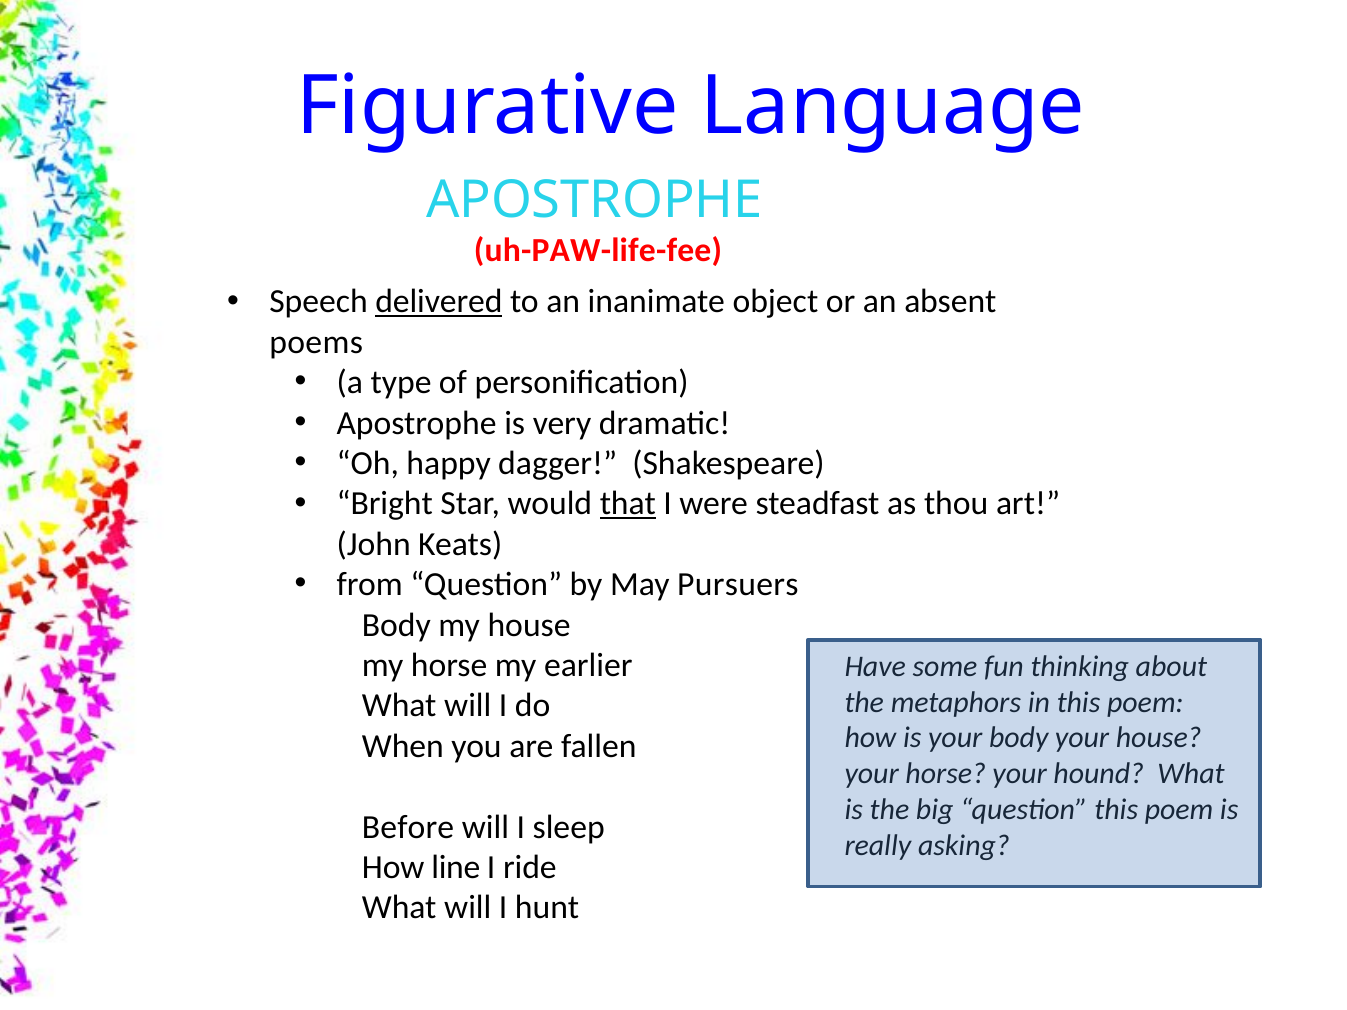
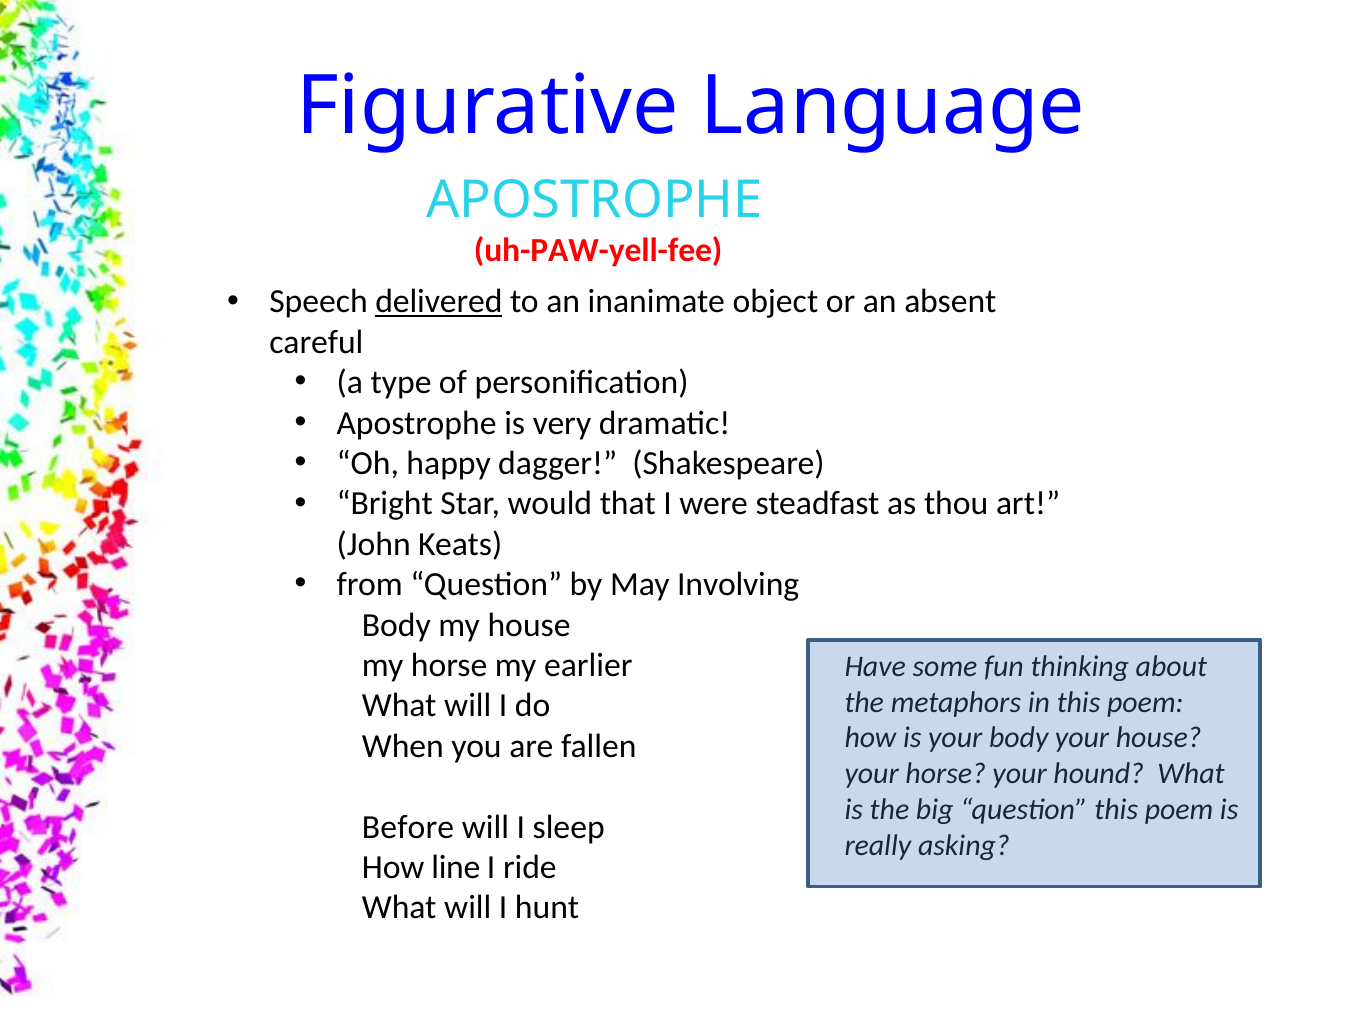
uh-PAW-life-fee: uh-PAW-life-fee -> uh-PAW-yell-fee (598, 250)
poems: poems -> careful (316, 342)
that underline: present -> none (628, 504)
Pursuers: Pursuers -> Involving (738, 585)
